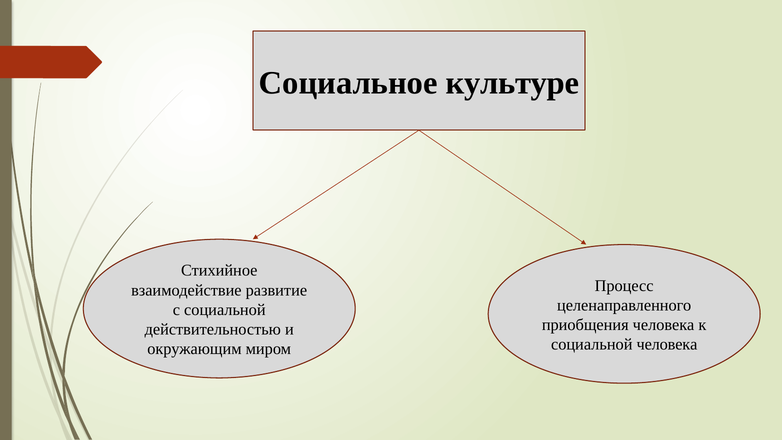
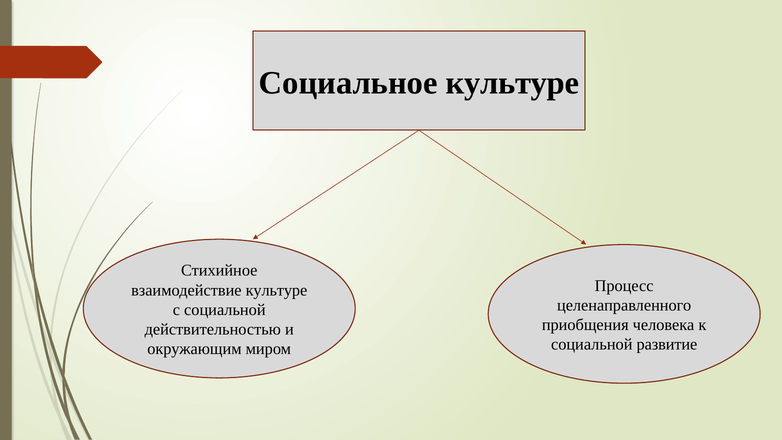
взаимодействие развитие: развитие -> культуре (276, 290)
социальной человека: человека -> развитие (667, 344)
